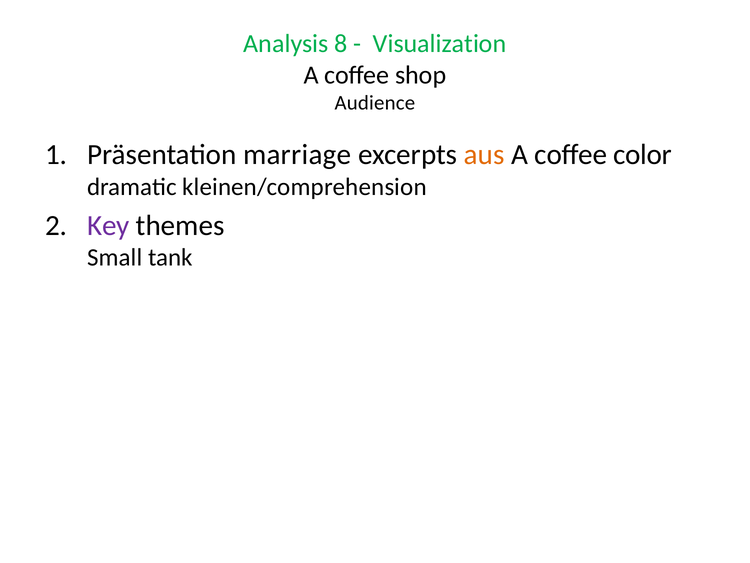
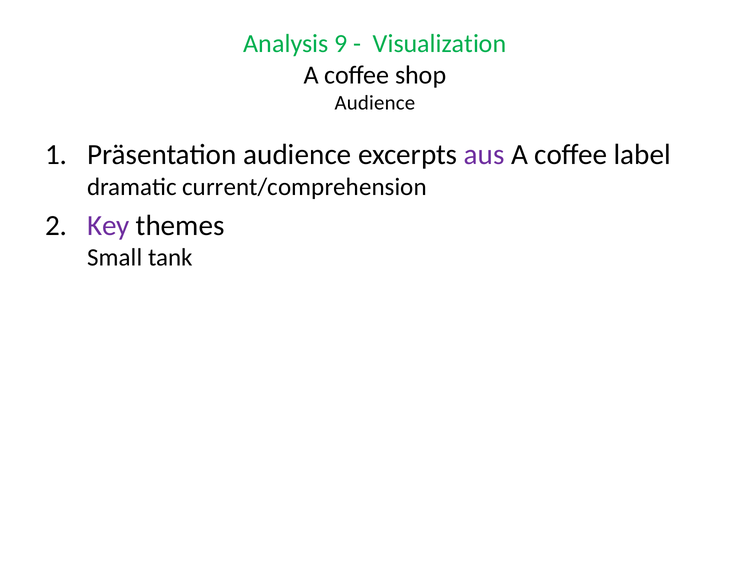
8: 8 -> 9 (341, 44)
Präsentation marriage: marriage -> audience (297, 154)
aus colour: orange -> purple (484, 154)
color: color -> label (642, 154)
kleinen/comprehension: kleinen/comprehension -> current/comprehension (305, 187)
